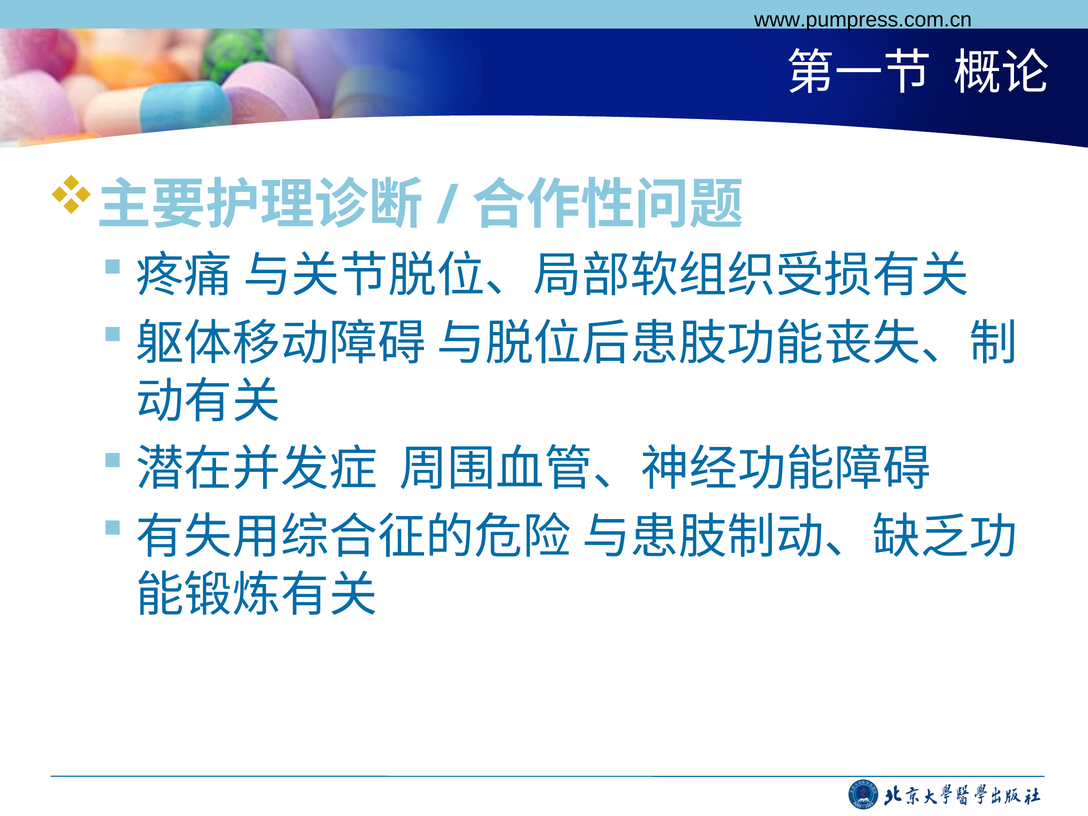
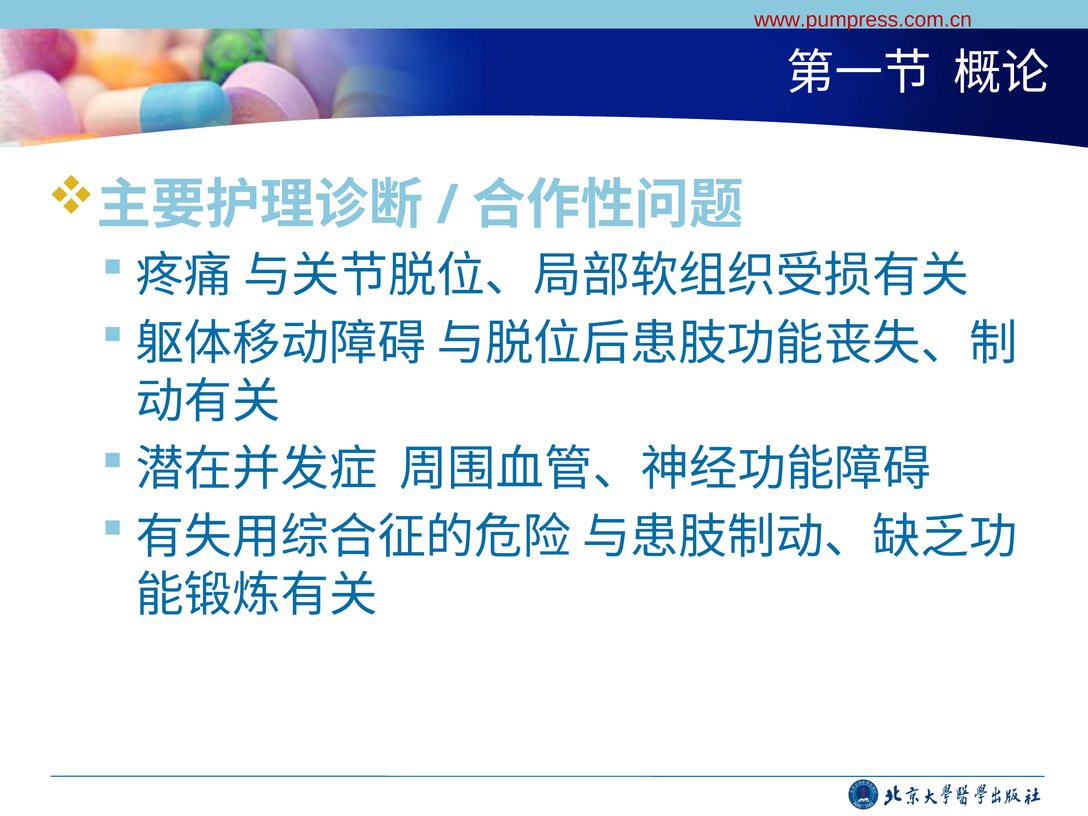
www.pumpress.com.cn colour: black -> red (863, 20)
